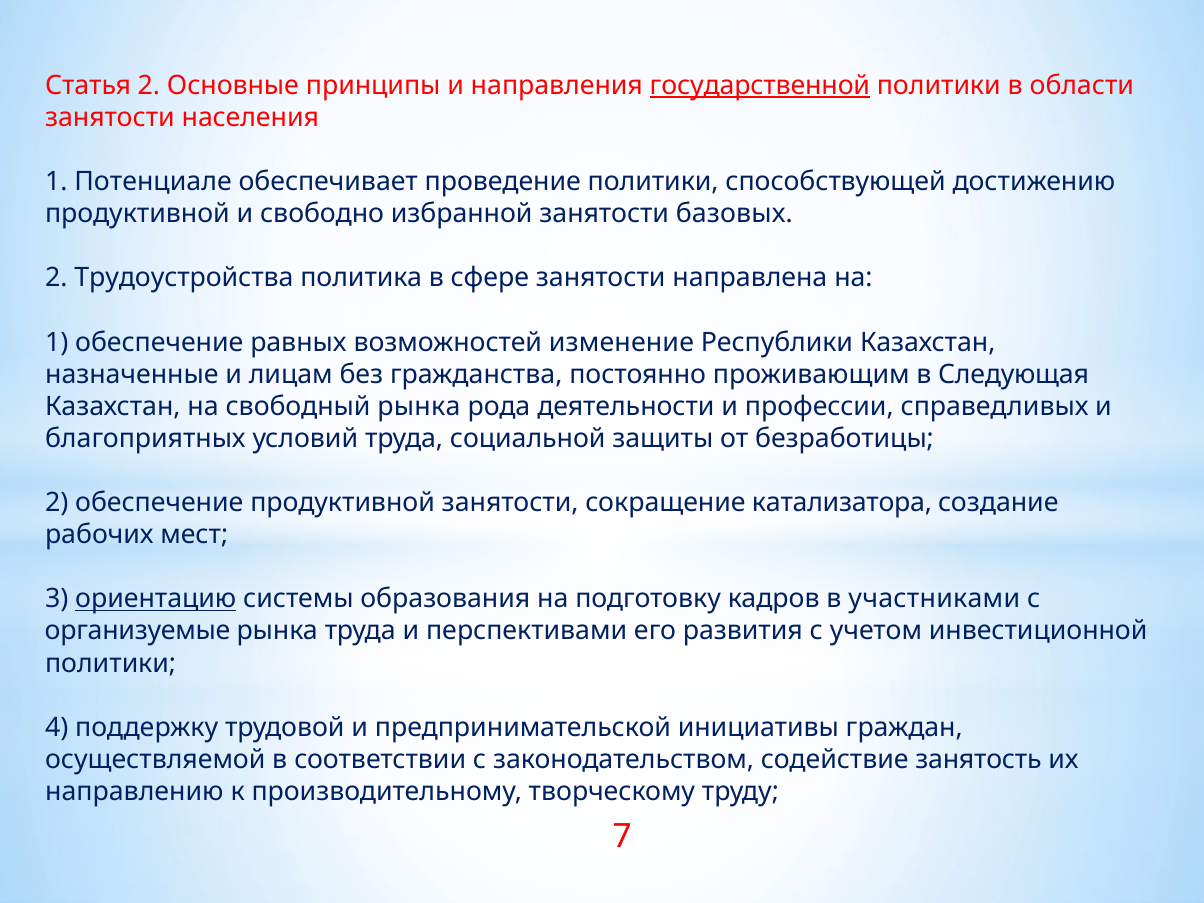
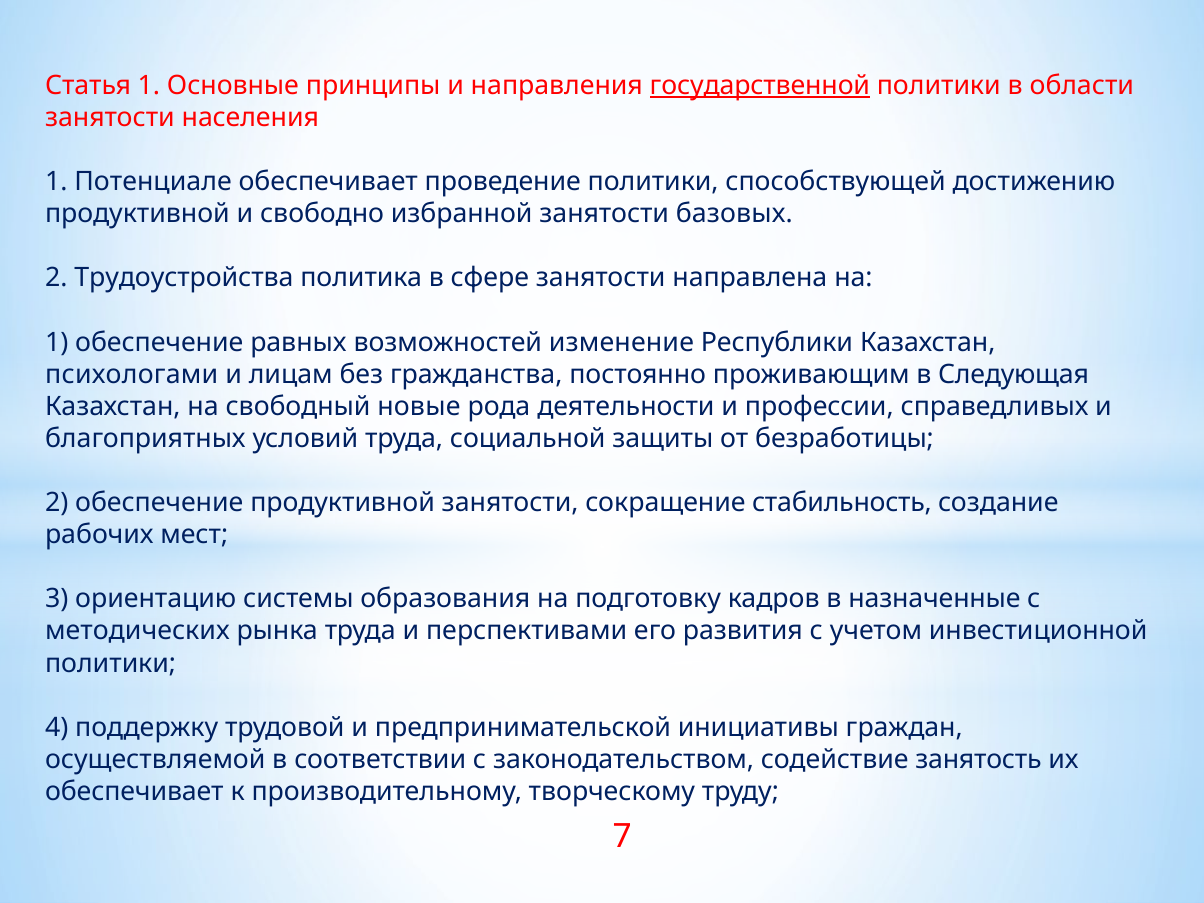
Статья 2: 2 -> 1 (149, 86)
назначенные: назначенные -> психологами (132, 374)
свободный рынка: рынка -> новые (419, 406)
катализатора: катализатора -> стабильность (842, 503)
ориентацию underline: present -> none (156, 599)
участниками: участниками -> назначенные (935, 599)
организуемые: организуемые -> методических (137, 631)
направлению: направлению -> обеспечивает (134, 792)
